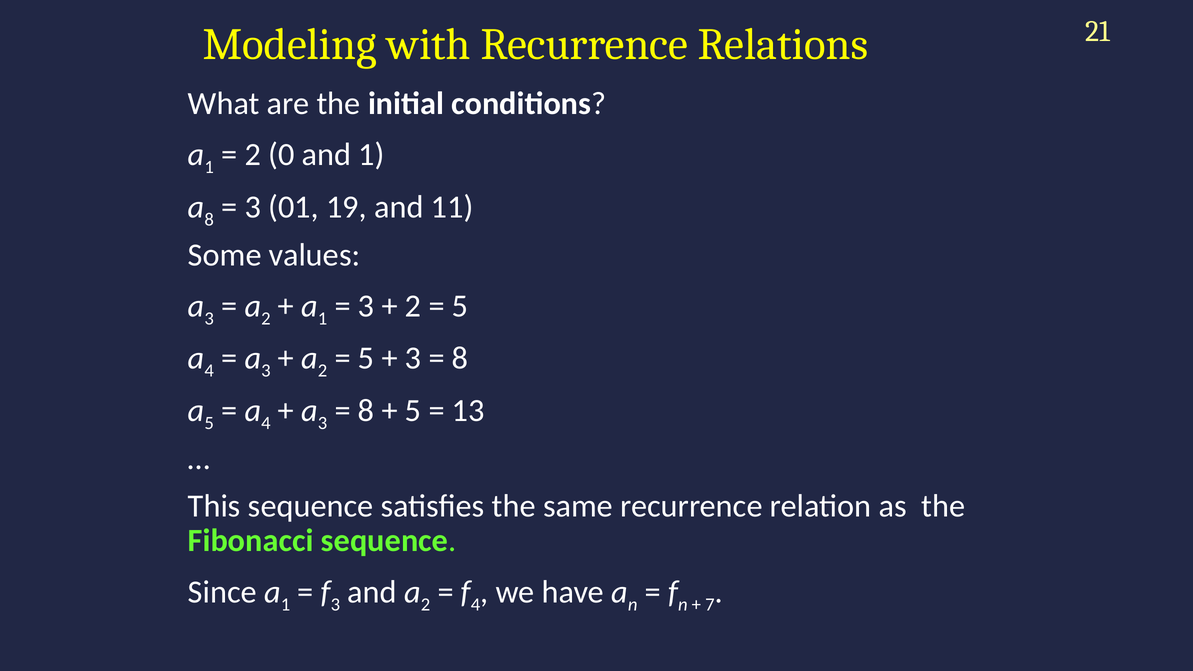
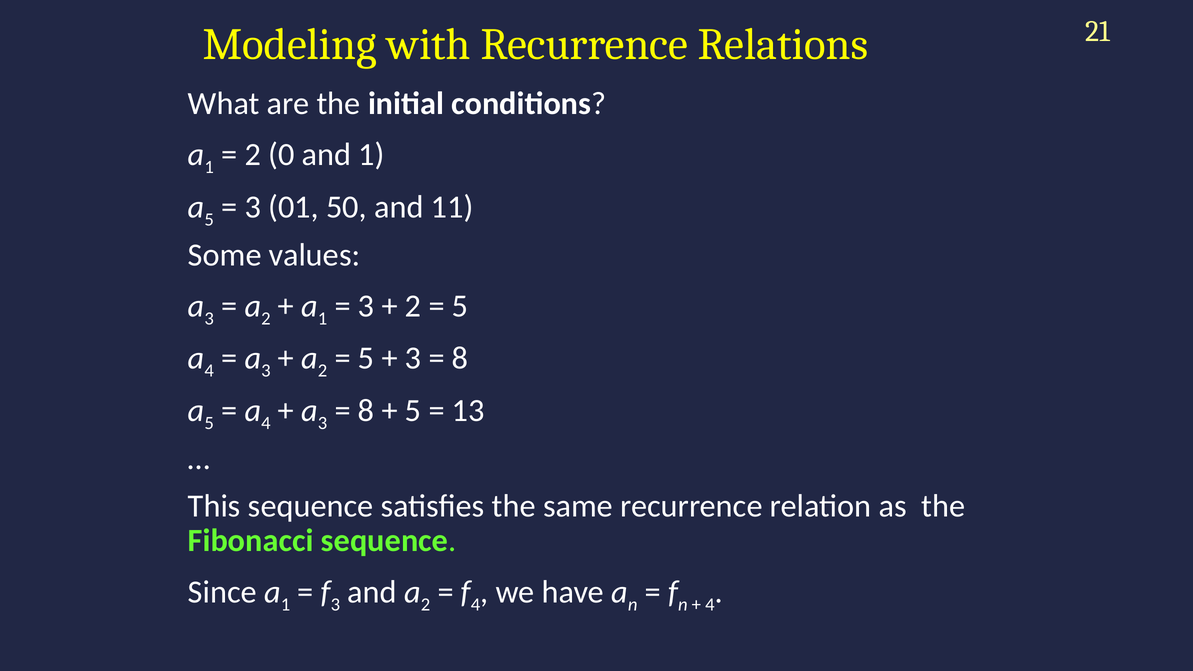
8: 8 -> 5 (209, 219)
19: 19 -> 50 (346, 207)
7: 7 -> 4 (710, 604)
